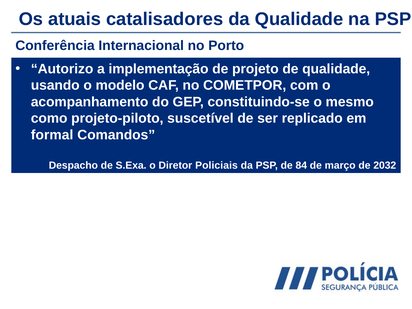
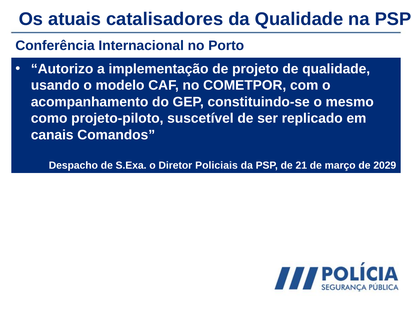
formal: formal -> canais (52, 135)
84: 84 -> 21 (301, 166)
2032: 2032 -> 2029 (385, 166)
